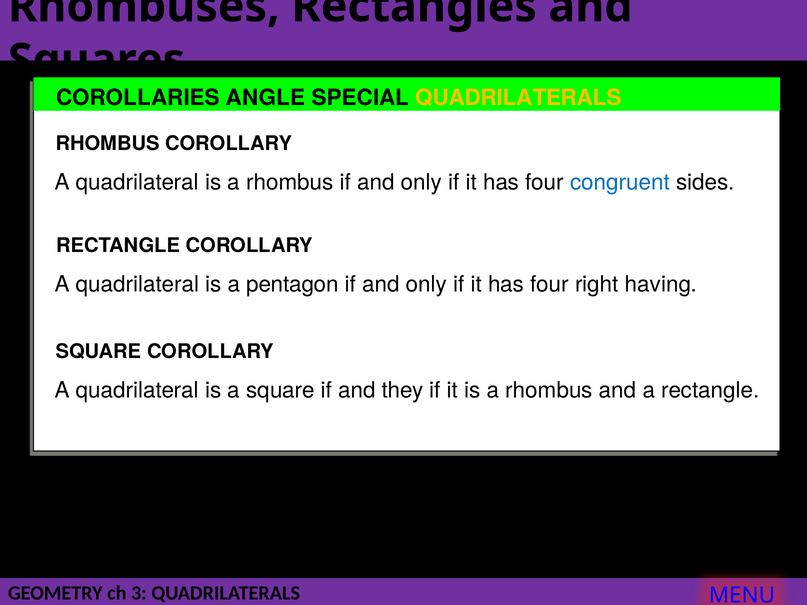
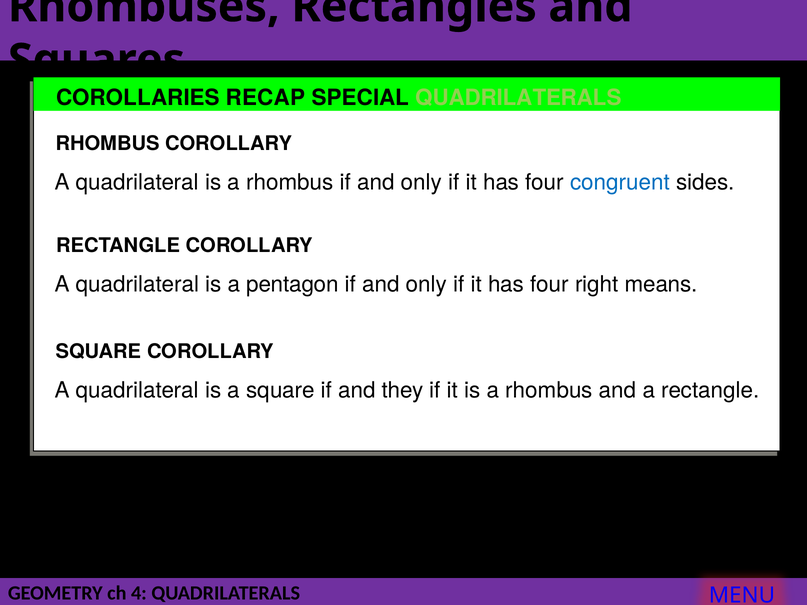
ANGLE: ANGLE -> RECAP (266, 98)
QUADRILATERALS colour: yellow -> light green (518, 98)
having: having -> means (661, 284)
3: 3 -> 4 (139, 593)
